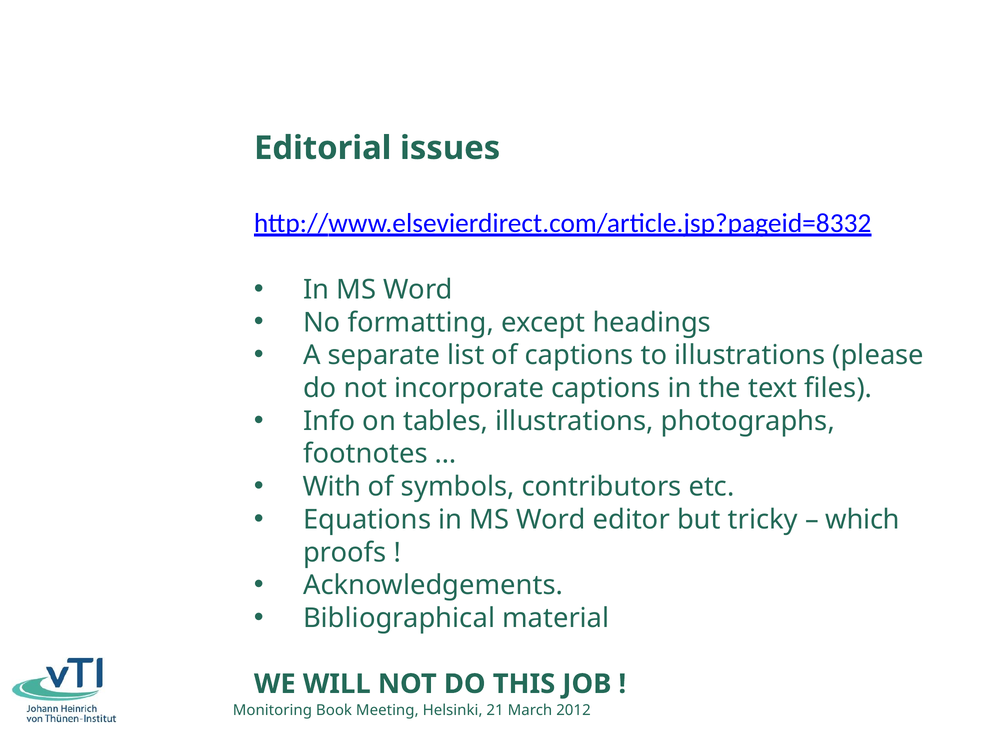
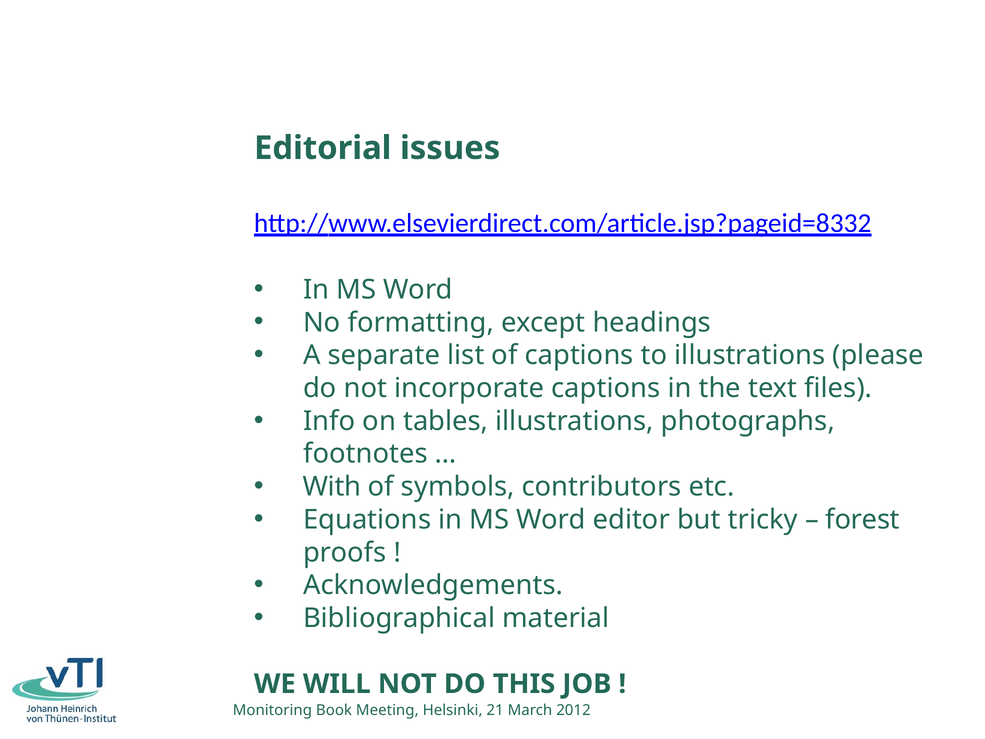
which: which -> forest (863, 519)
